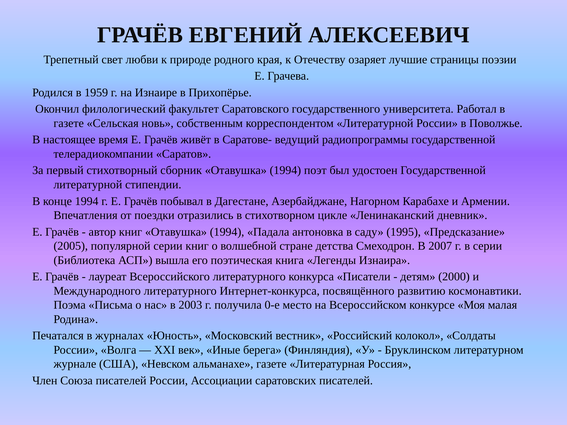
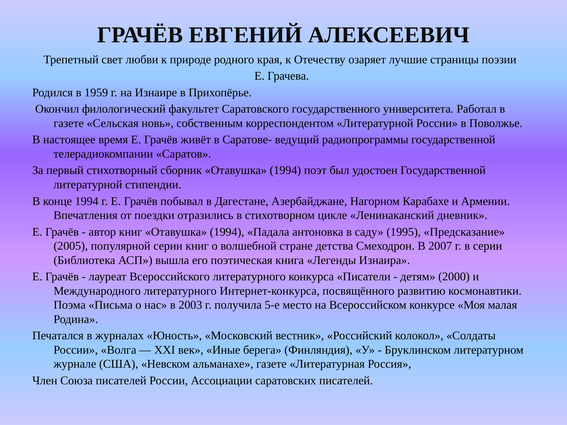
0-е: 0-е -> 5-е (272, 305)
